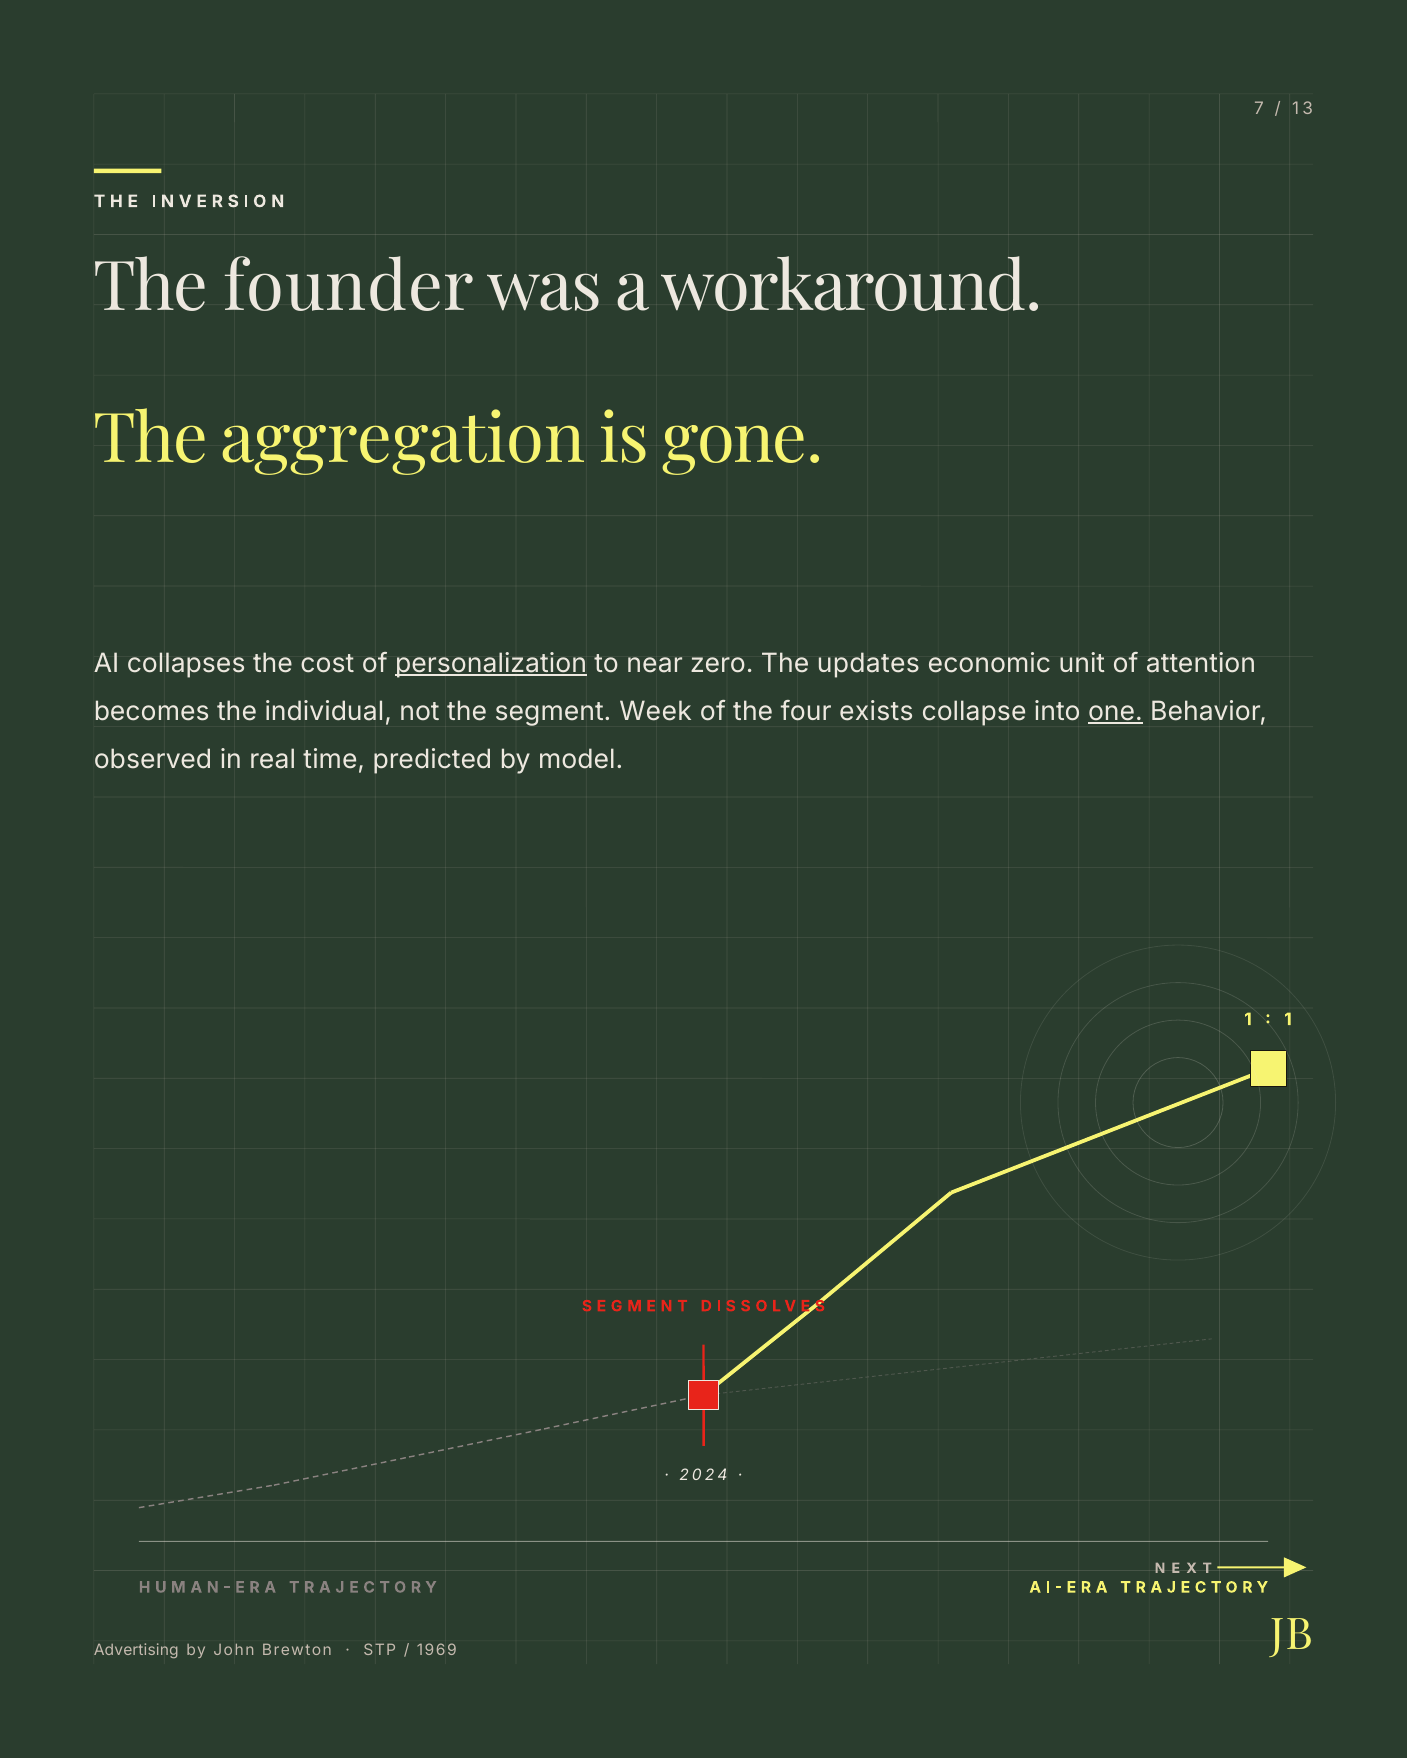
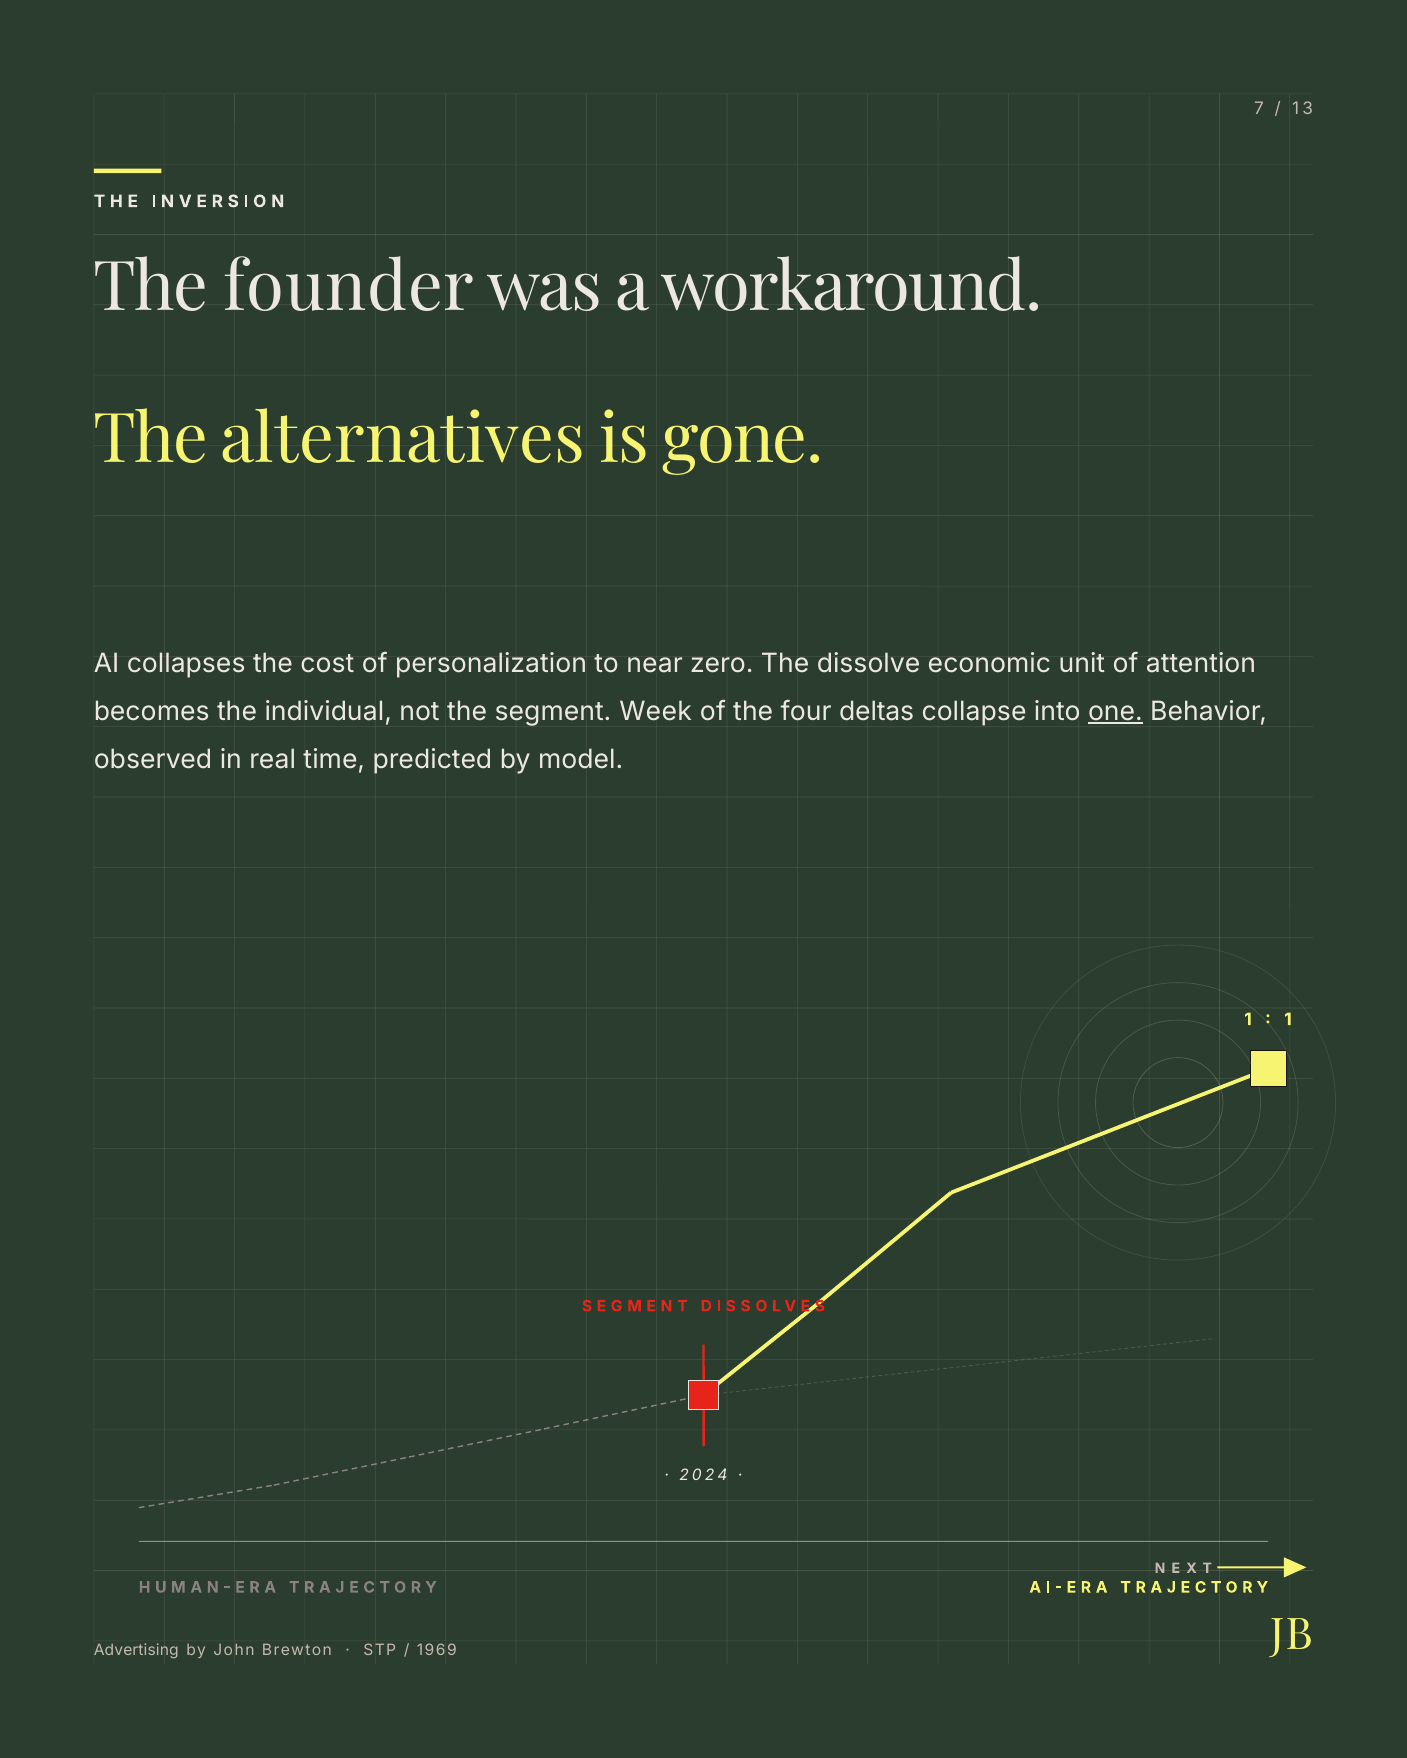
aggregation: aggregation -> alternatives (403, 440)
personalization underline: present -> none (491, 664)
updates: updates -> dissolve (869, 664)
exists: exists -> deltas (877, 712)
